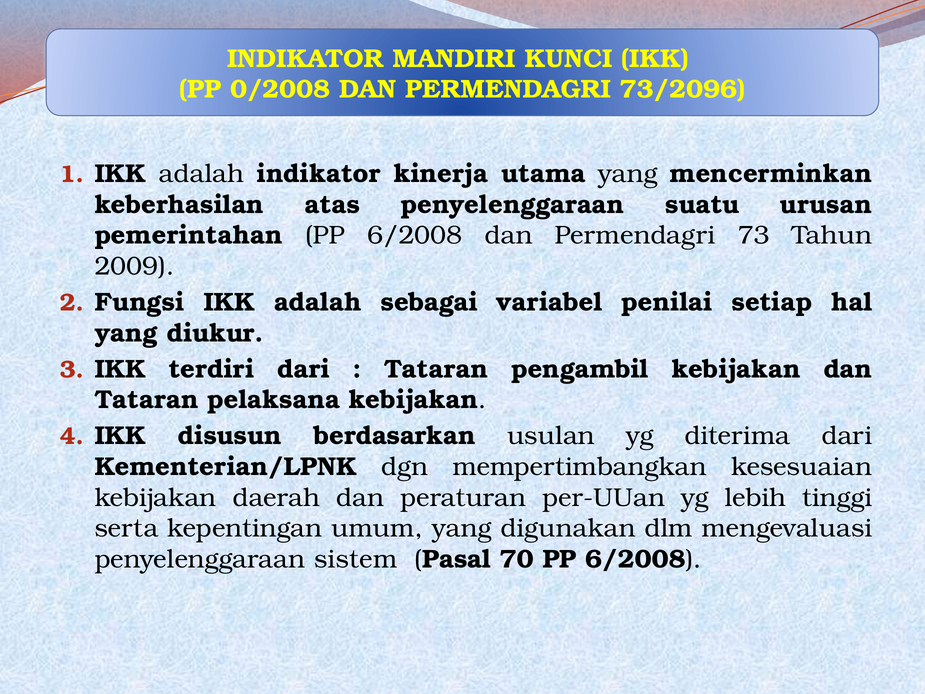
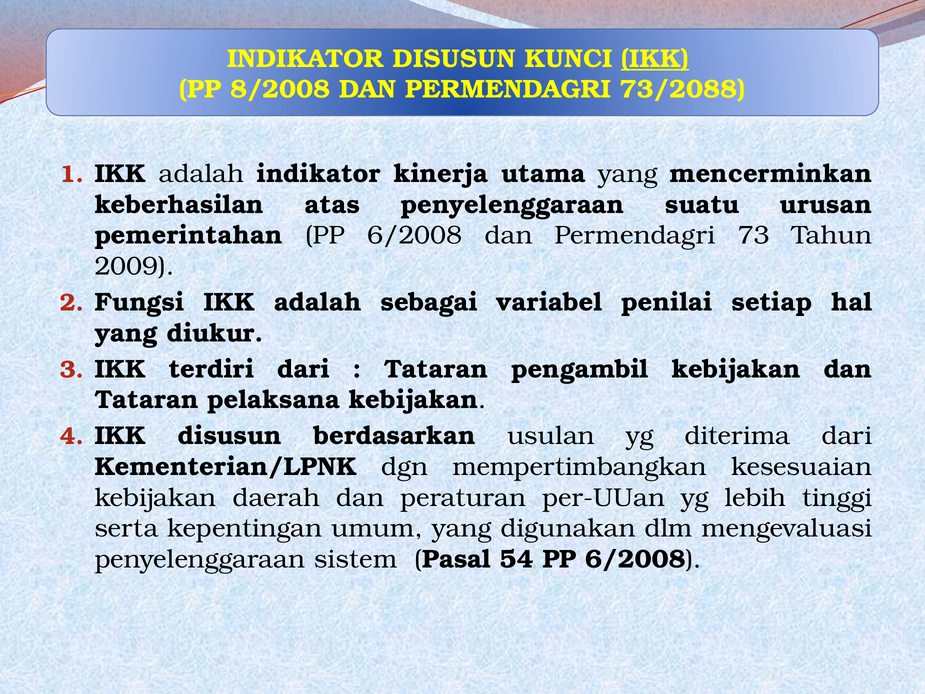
INDIKATOR MANDIRI: MANDIRI -> DISUSUN (454, 59)
IKK underline: none -> present (655, 59)
0/2008: 0/2008 -> 8/2008 (280, 89)
73/2096: 73/2096 -> 73/2088 (683, 89)
70: 70 -> 54 (517, 559)
